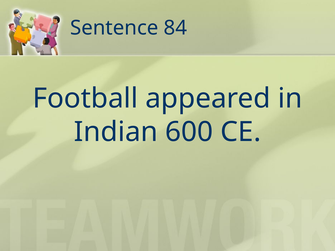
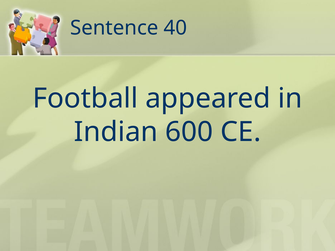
84: 84 -> 40 (175, 28)
